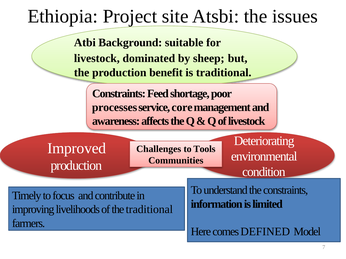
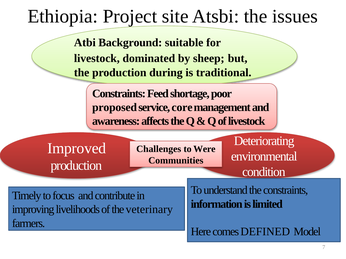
benefit: benefit -> during (166, 73)
processes: processes -> proposed (115, 107)
Tools: Tools -> Were (204, 149)
the traditional: traditional -> veterinary (149, 210)
